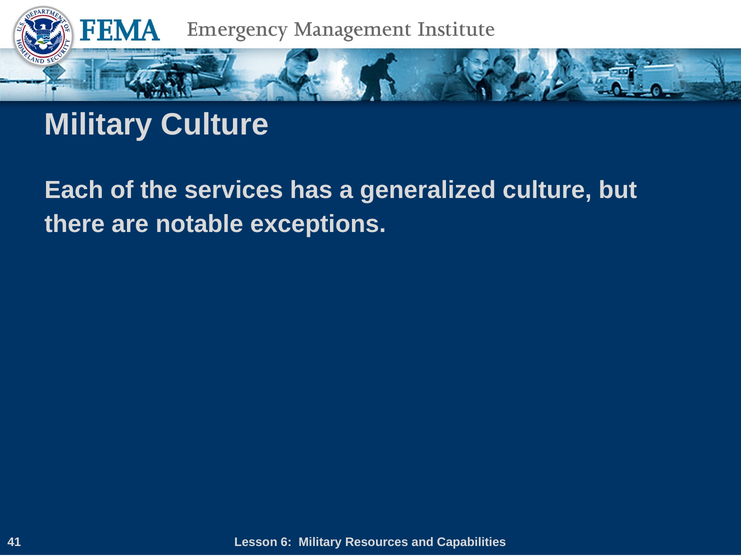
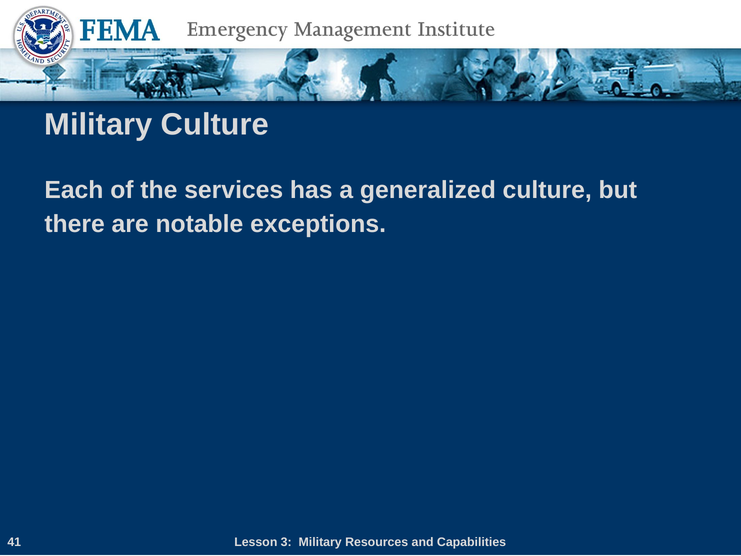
6: 6 -> 3 (286, 542)
